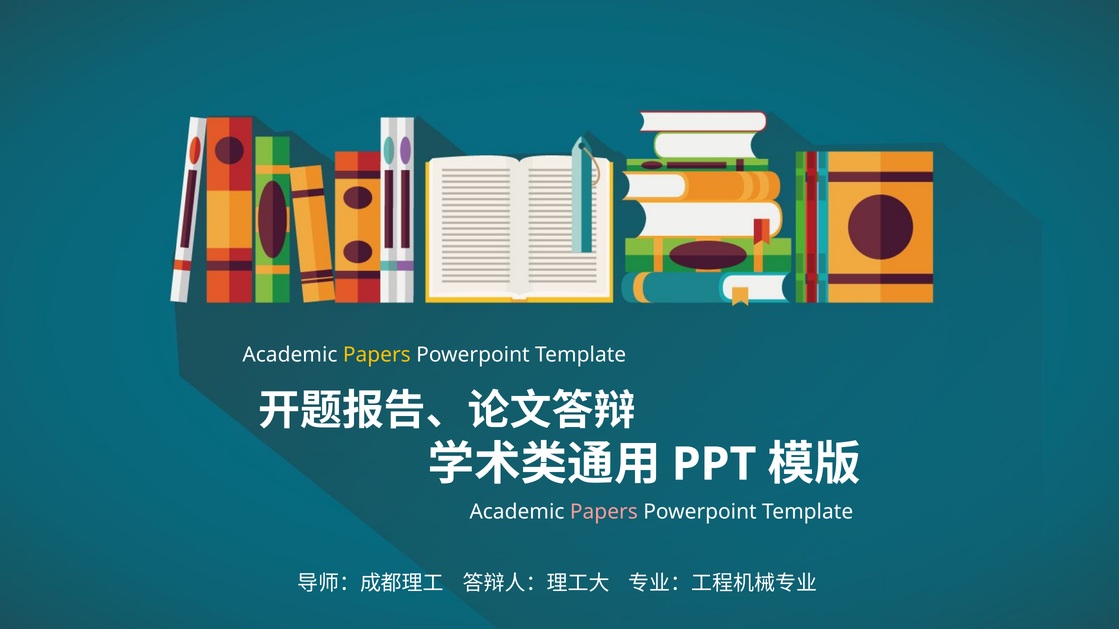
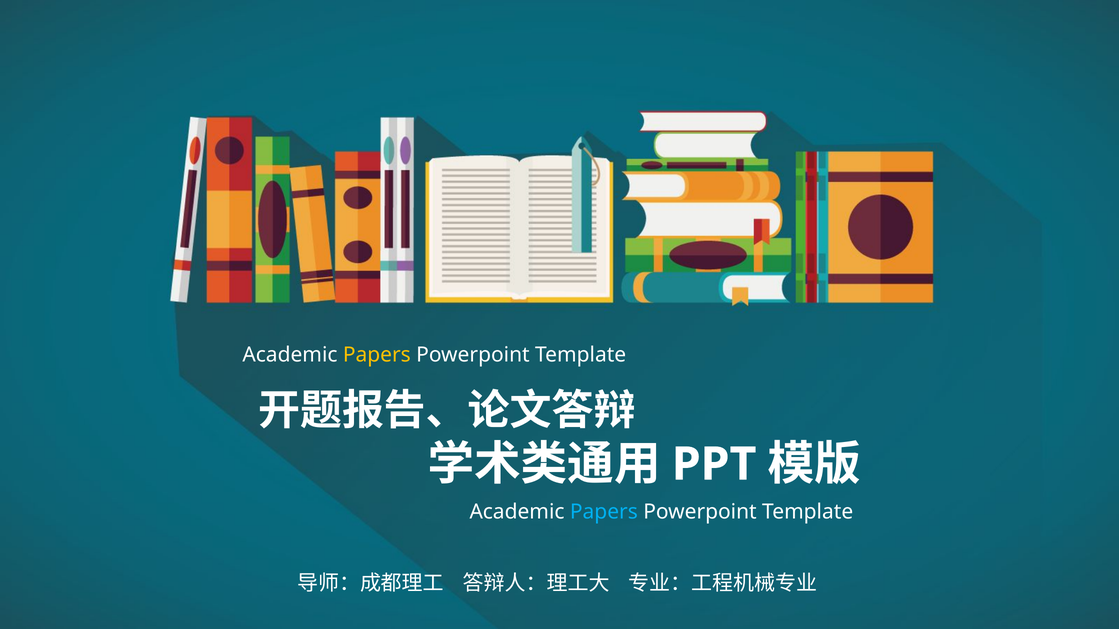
Papers colour: pink -> light blue (604, 512)
